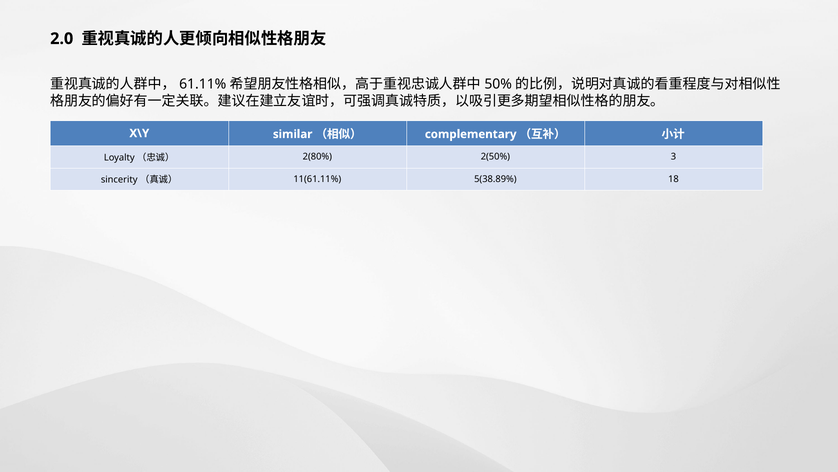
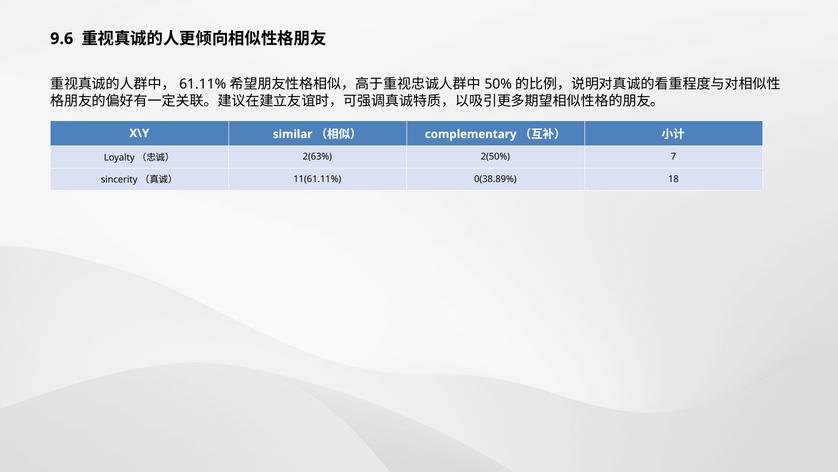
2.0: 2.0 -> 9.6 (62, 39)
2(80%: 2(80% -> 2(63% (317, 157)
3: 3 -> 7 (673, 157)
5(38.89%: 5(38.89% -> 0(38.89% (495, 179)
